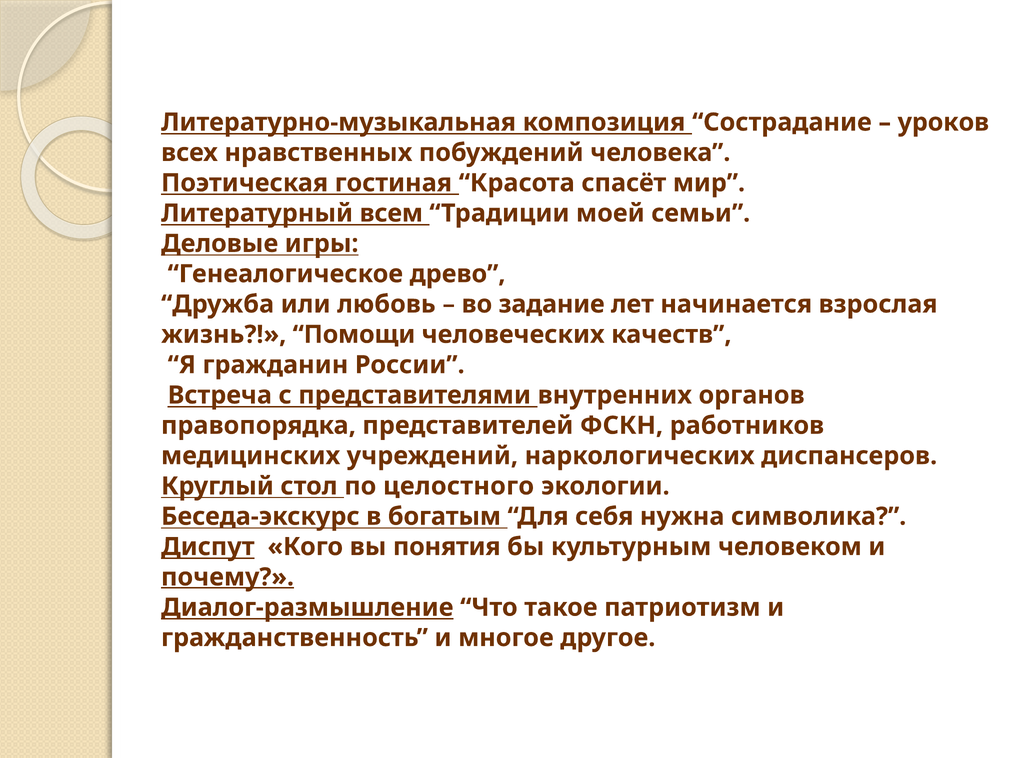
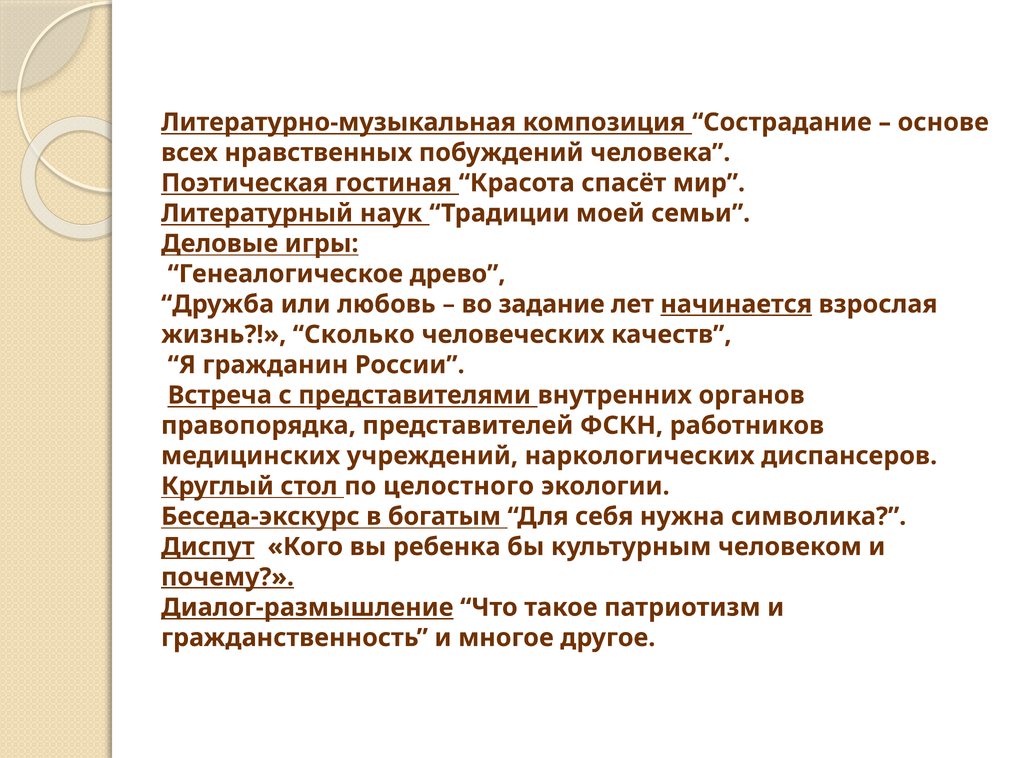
уроков: уроков -> основе (943, 122)
всем: всем -> наук (391, 213)
начинается underline: none -> present (736, 304)
Помощи: Помощи -> Сколько (354, 335)
понятия: понятия -> ребенка (447, 547)
